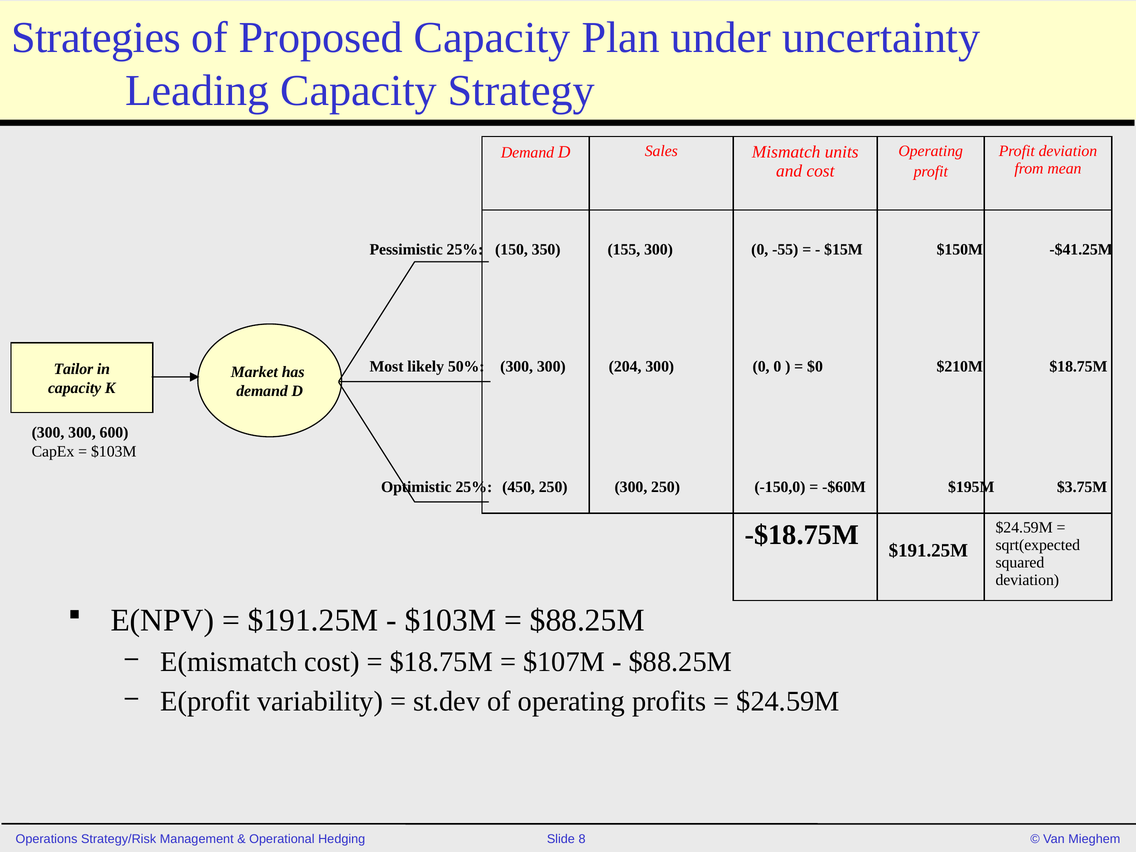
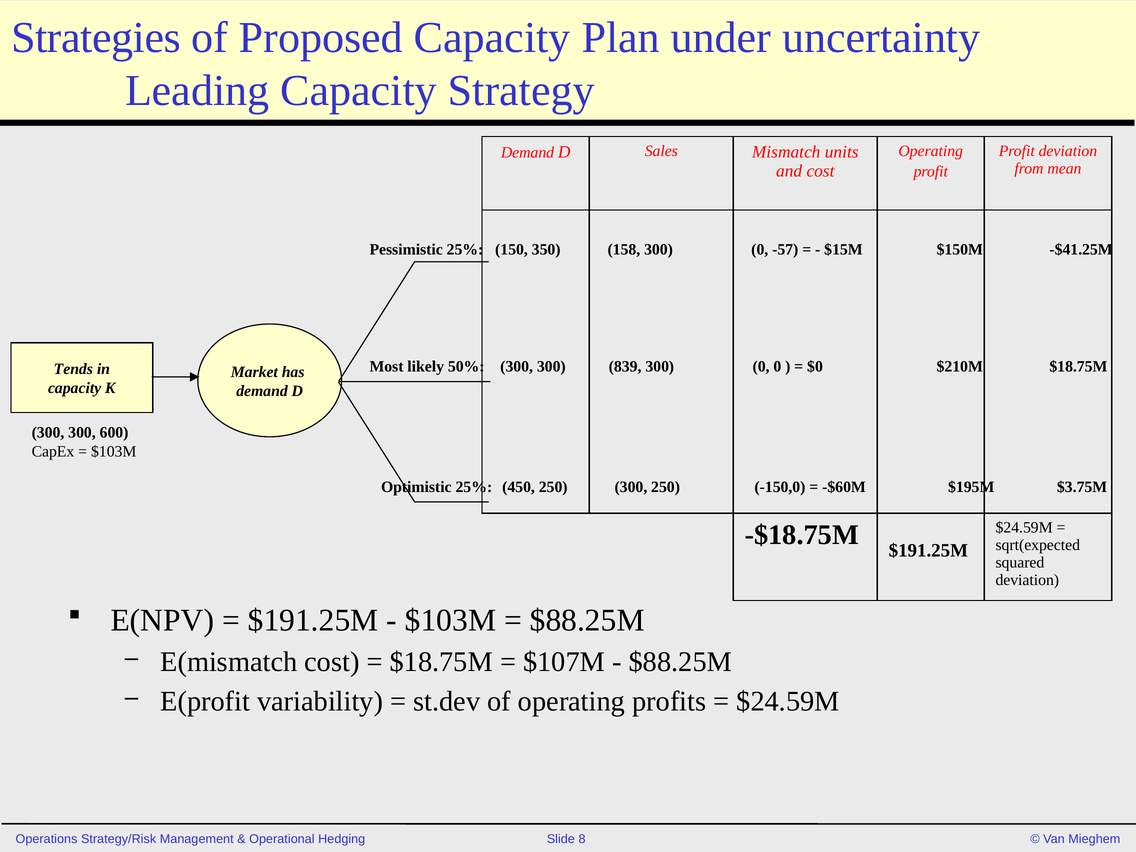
155: 155 -> 158 (624, 249)
-55: -55 -> -57 (785, 249)
204: 204 -> 839 (625, 367)
Tailor: Tailor -> Tends (73, 369)
